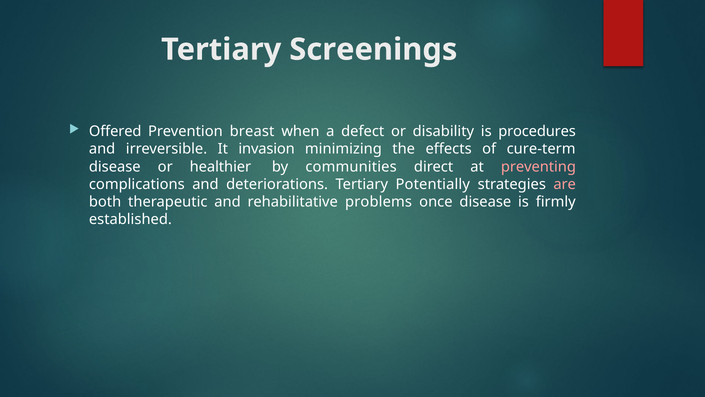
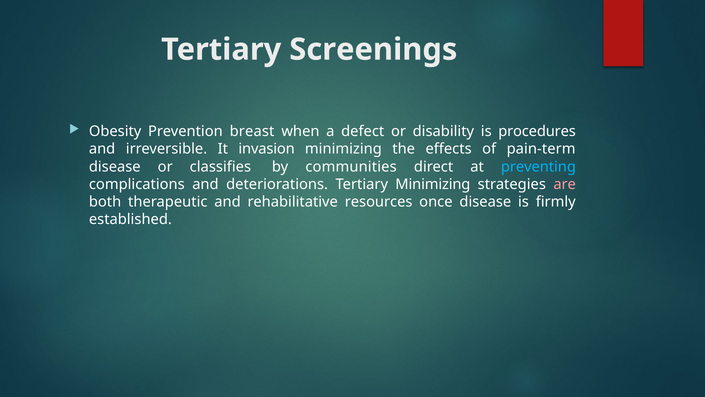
Offered: Offered -> Obesity (115, 131)
cure-term: cure-term -> pain-term (541, 149)
healthier: healthier -> classifies (220, 166)
preventing colour: pink -> light blue (538, 166)
Tertiary Potentially: Potentially -> Minimizing (433, 184)
problems: problems -> resources (379, 202)
